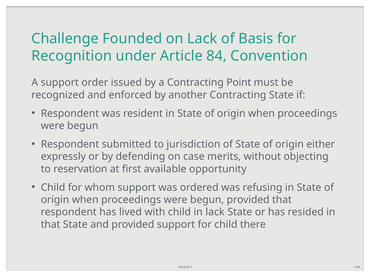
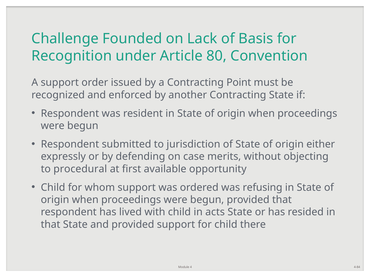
84: 84 -> 80 (217, 56)
reservation: reservation -> procedural (80, 169)
in lack: lack -> acts (215, 212)
